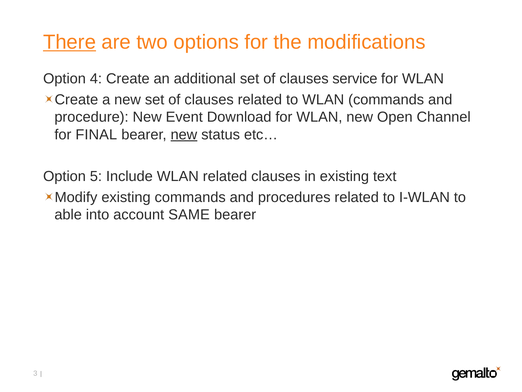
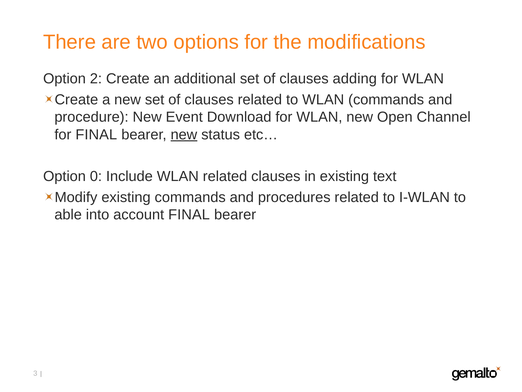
There underline: present -> none (69, 42)
4: 4 -> 2 (96, 79)
service: service -> adding (355, 79)
5: 5 -> 0 (96, 176)
account SAME: SAME -> FINAL (189, 214)
